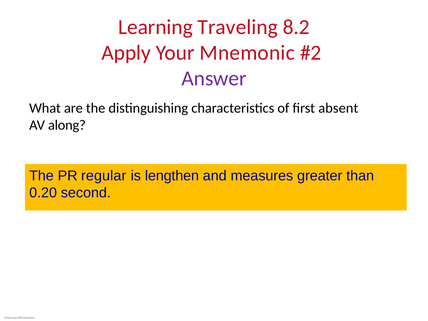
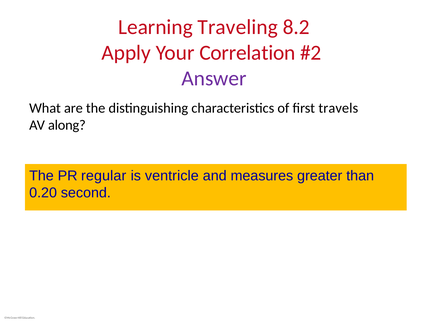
Mnemonic: Mnemonic -> Correlation (247, 53)
absent: absent -> travels (338, 108)
lengthen: lengthen -> ventricle (172, 176)
